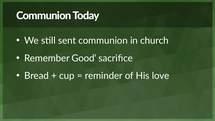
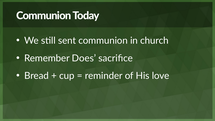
Good: Good -> Does (84, 58)
